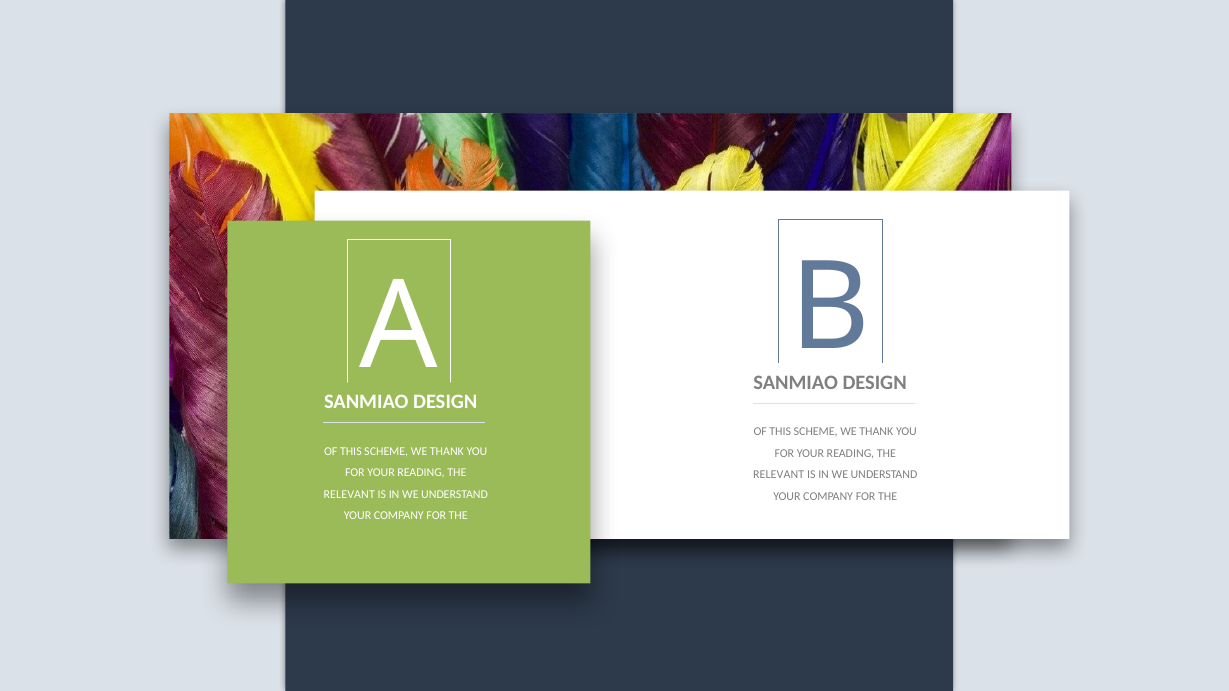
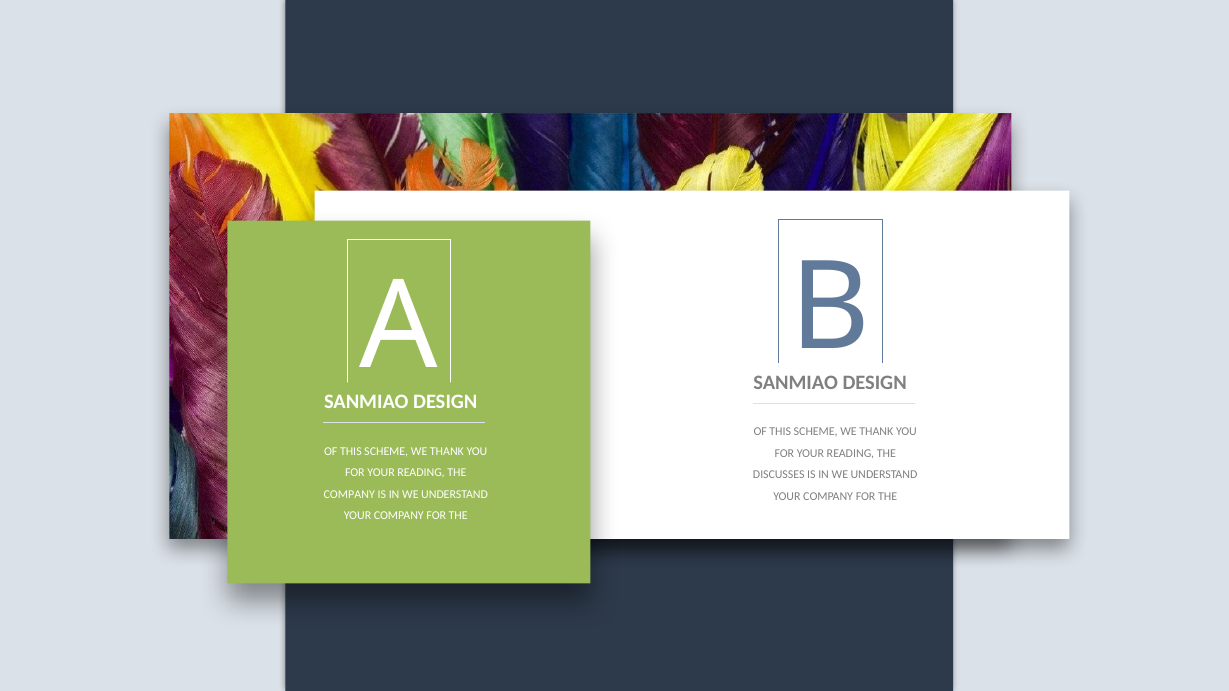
RELEVANT: RELEVANT -> DISCUSSES (779, 475)
RELEVANT: RELEVANT -> COMPANY (349, 494)
